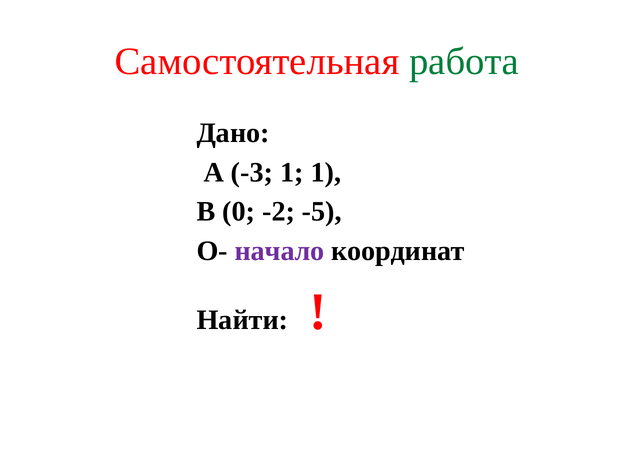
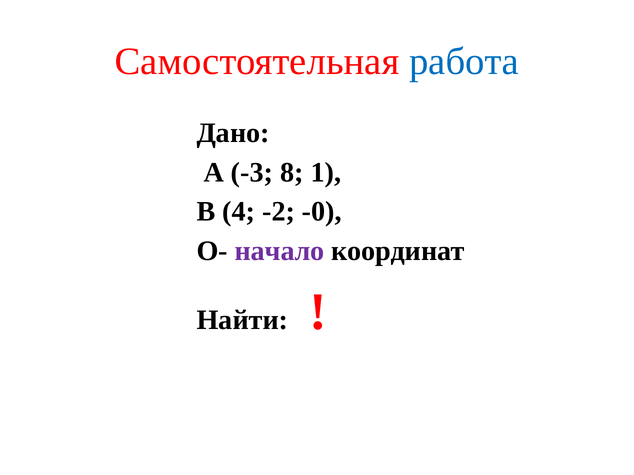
работа colour: green -> blue (464, 61)
-3 1: 1 -> 8 (292, 172)
0: 0 -> 4 (239, 212)
-5: -5 -> -0 (322, 212)
